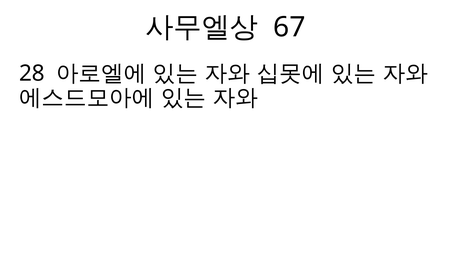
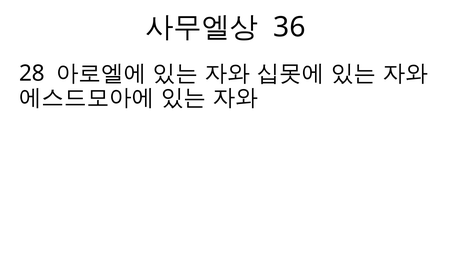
67: 67 -> 36 (289, 27)
